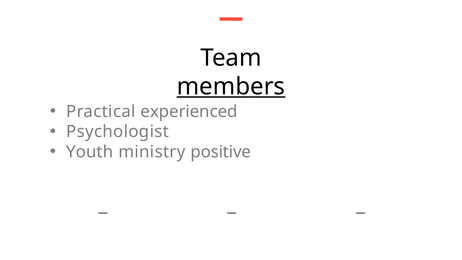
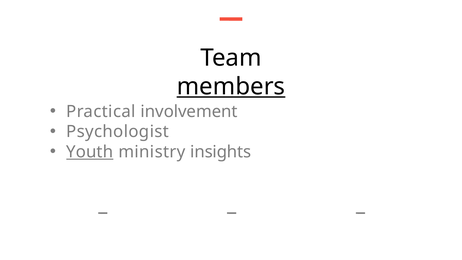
experienced: experienced -> involvement (189, 111)
Youth underline: none -> present (90, 152)
positive: positive -> insights (221, 152)
